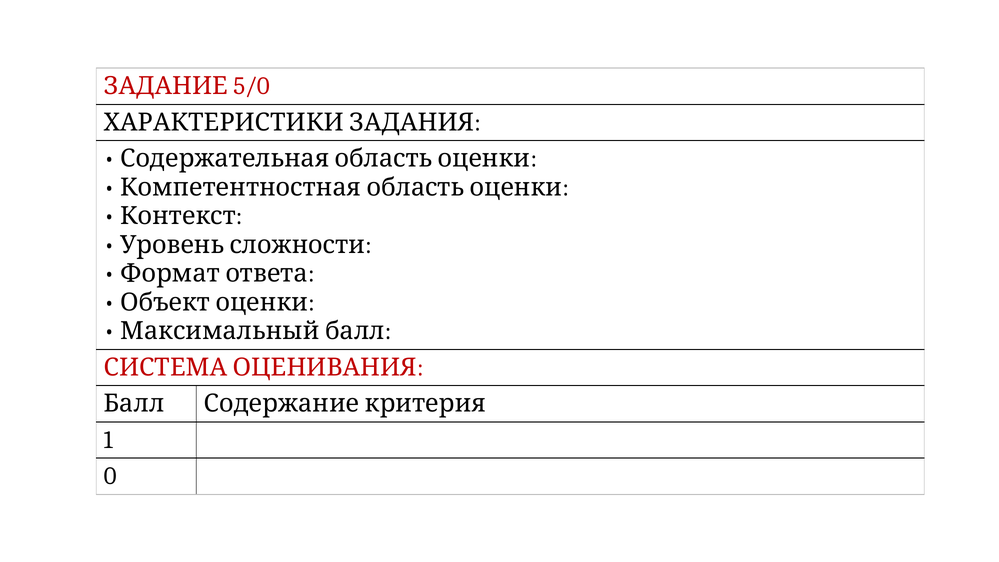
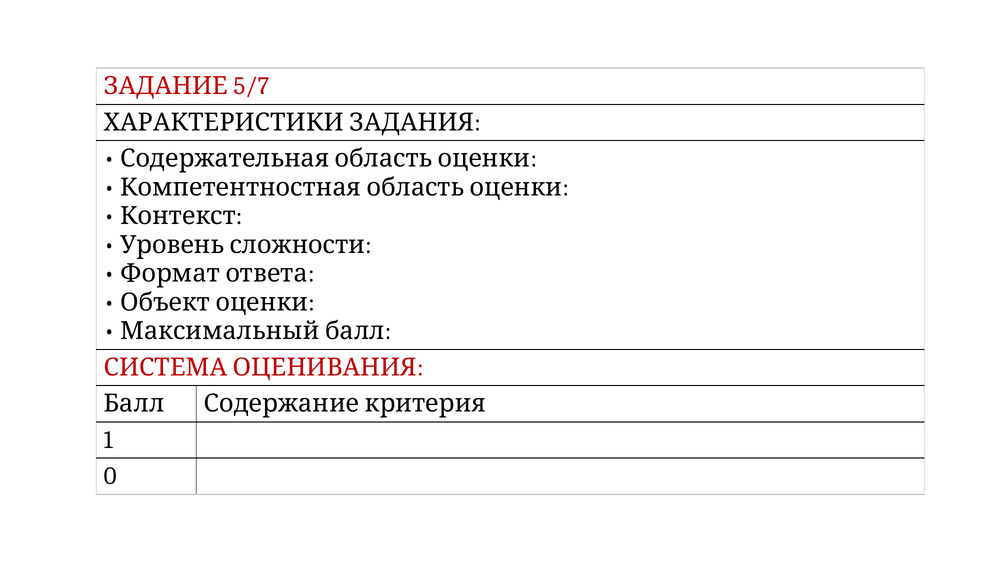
5/0: 5/0 -> 5/7 (251, 86)
